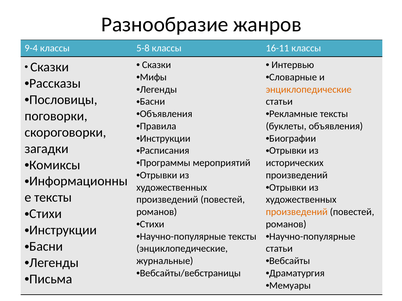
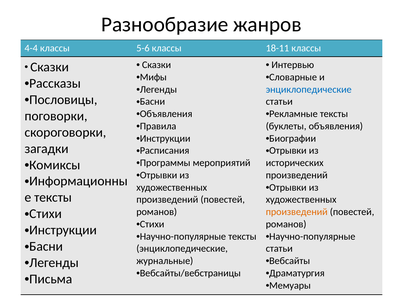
9-4: 9-4 -> 4-4 (31, 48)
5-8: 5-8 -> 5-6 (143, 48)
16-11: 16-11 -> 18-11 (277, 48)
энциклопедические colour: orange -> blue (309, 90)
